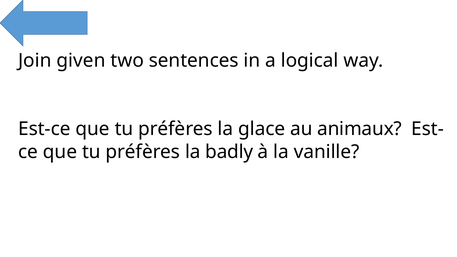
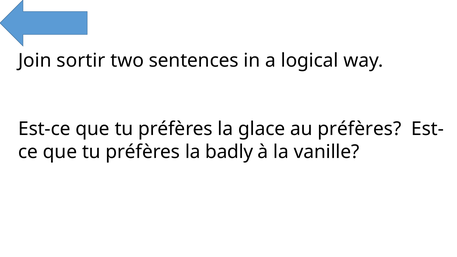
given: given -> sortir (81, 60)
au animaux: animaux -> préfères (359, 129)
